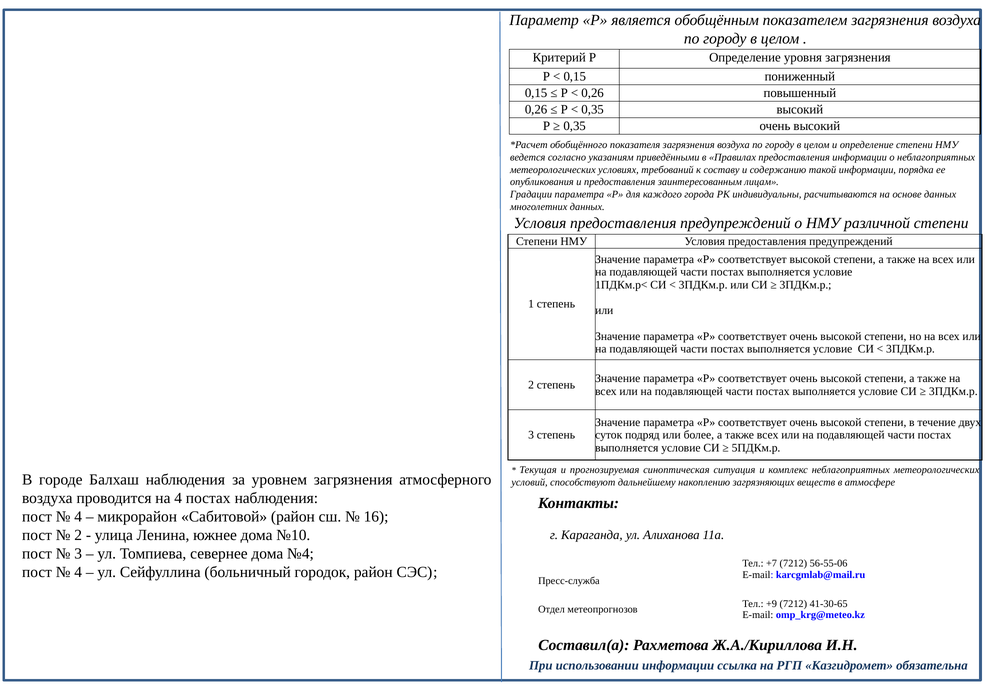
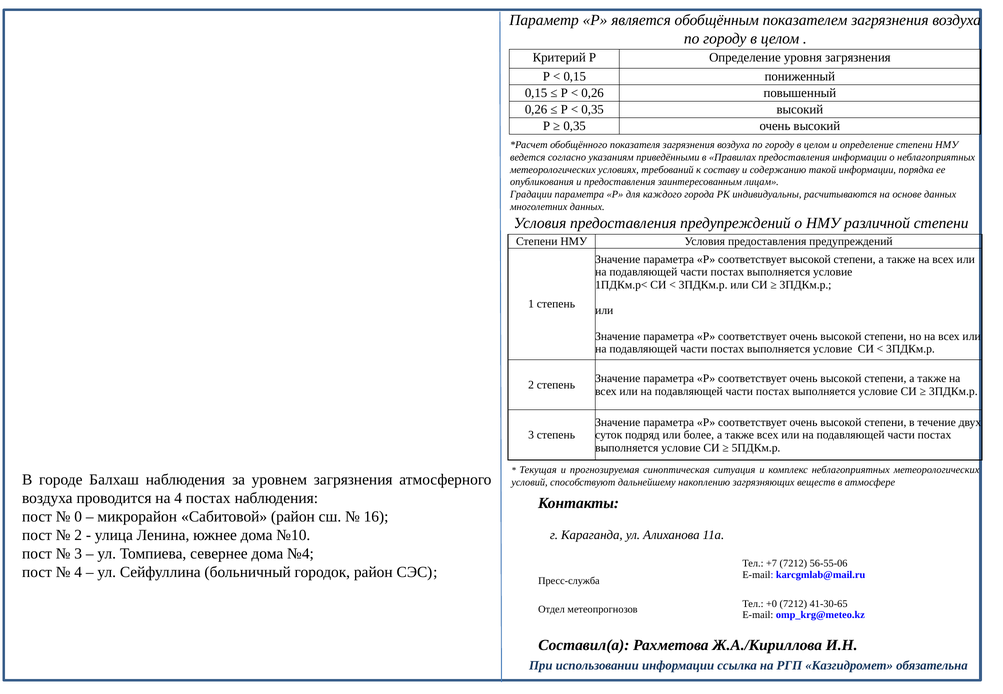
4: 4 -> 0 (78, 517)
+9: +9 -> +0 (771, 604)
